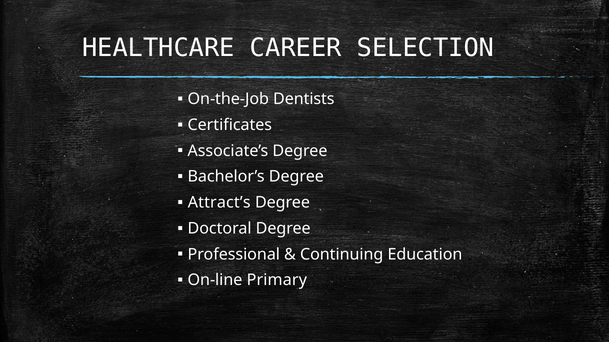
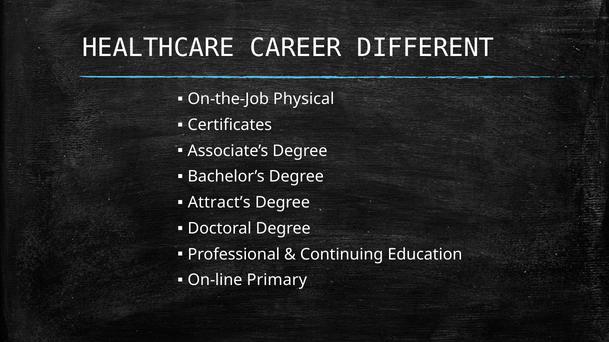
SELECTION: SELECTION -> DIFFERENT (426, 48)
Dentists: Dentists -> Physical (304, 99)
